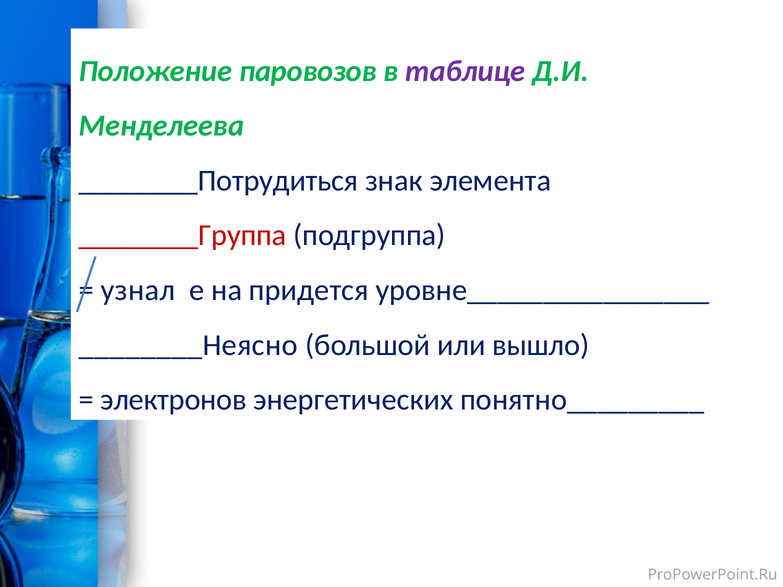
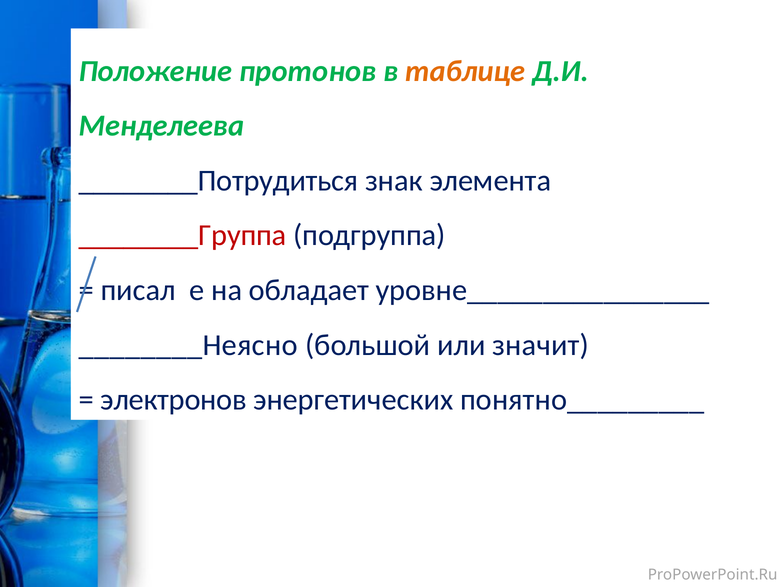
паровозов: паровозов -> протонов (308, 71)
таблице colour: purple -> orange (465, 71)
узнал: узнал -> писал (138, 290)
придется: придется -> обладает (309, 290)
вышло: вышло -> значит (541, 345)
